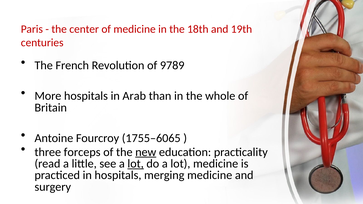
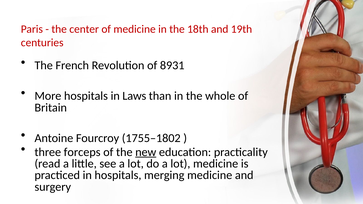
9789: 9789 -> 8931 (172, 65)
Arab: Arab -> Laws (134, 96)
1755–6065: 1755–6065 -> 1755–1802 (151, 138)
lot underline: present -> none (136, 164)
